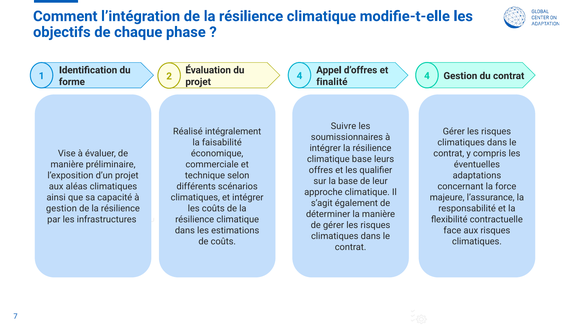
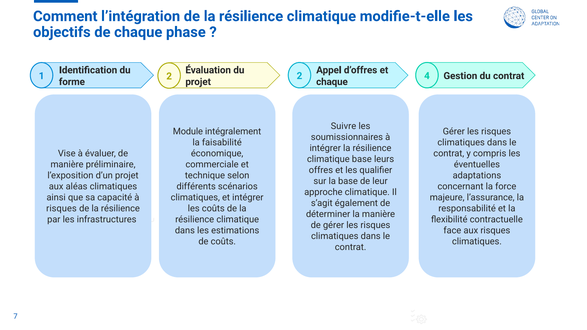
2 4: 4 -> 2 (299, 76)
finalité: finalité -> chaque (332, 82)
Réalisé: Réalisé -> Module (188, 132)
gestion: gestion -> risques (61, 209)
